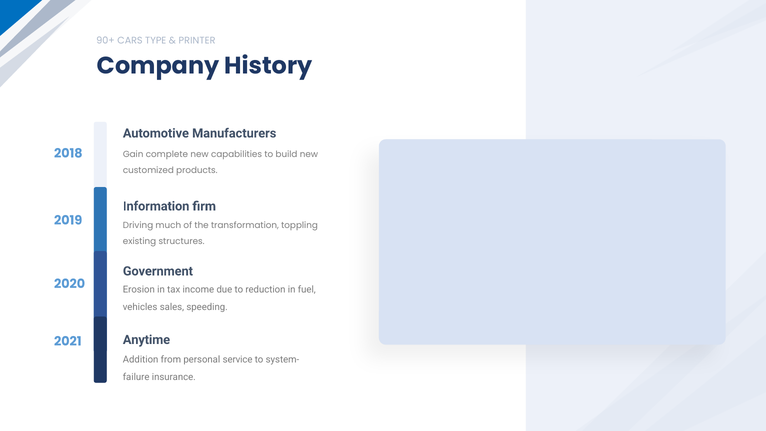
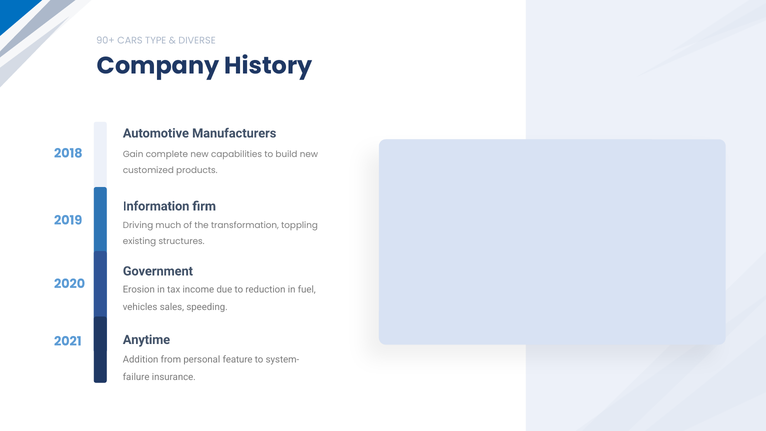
PRINTER: PRINTER -> DIVERSE (197, 40)
service: service -> feature (238, 360)
